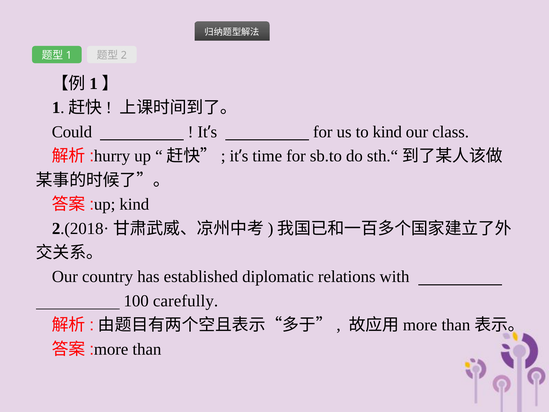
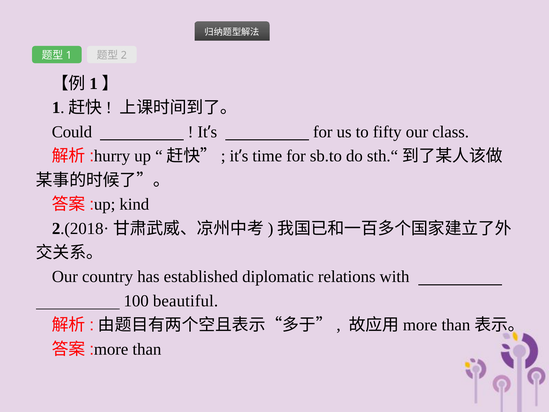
to kind: kind -> fifty (387, 132)
carefully: carefully -> beautiful (186, 301)
